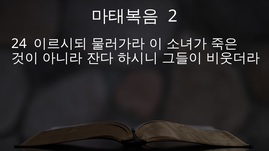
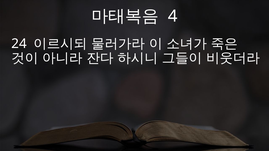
2: 2 -> 4 (173, 16)
